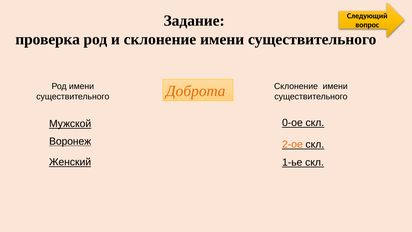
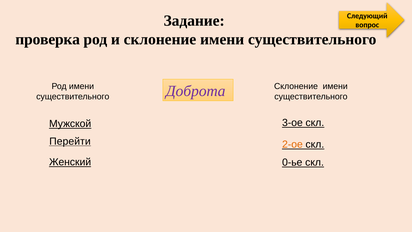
Доброта colour: orange -> purple (196, 91)
0-ое: 0-ое -> 3-ое (292, 123)
Воронеж: Воронеж -> Перейти (70, 141)
1-ье: 1-ье -> 0-ье (292, 162)
